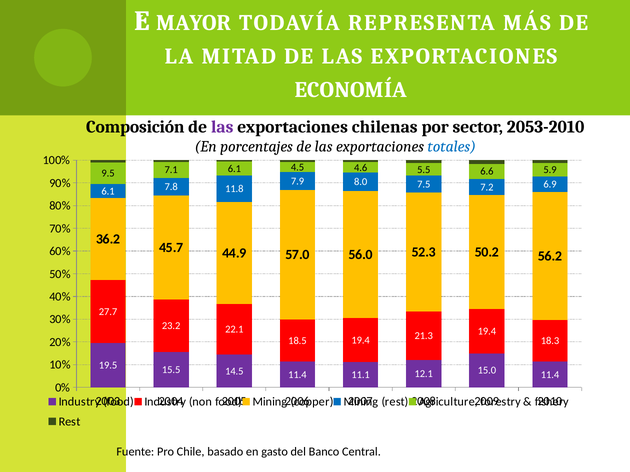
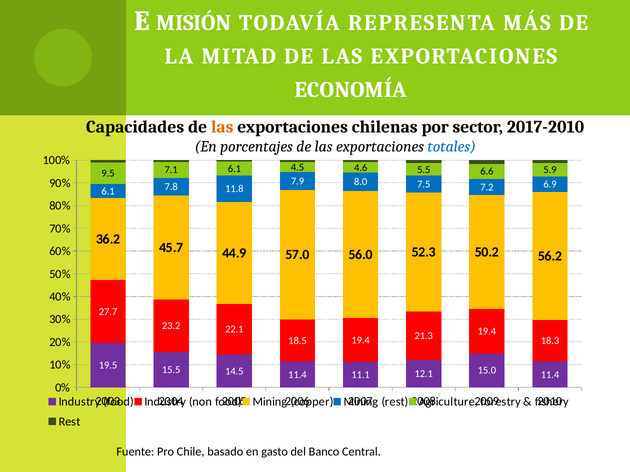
MAYOR: MAYOR -> MISIÓN (194, 23)
Composición: Composición -> Capacidades (135, 127)
las colour: purple -> orange (222, 127)
2053-2010: 2053-2010 -> 2017-2010 (546, 127)
